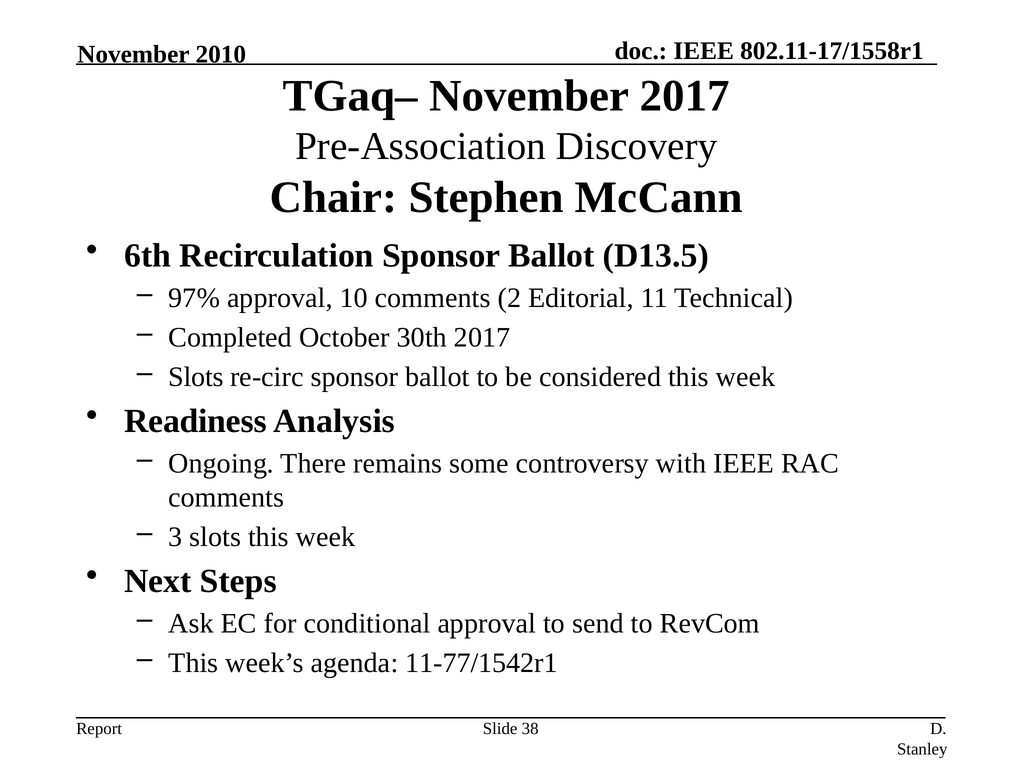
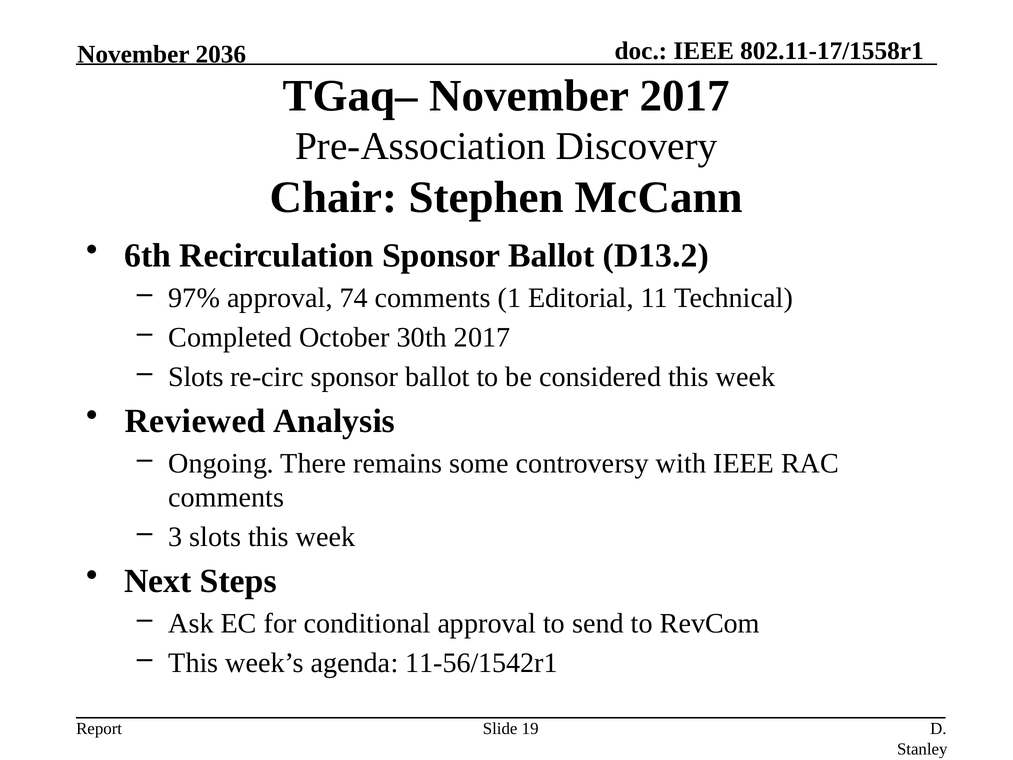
2010: 2010 -> 2036 (221, 54)
D13.5: D13.5 -> D13.2 (656, 256)
10: 10 -> 74 (354, 298)
2: 2 -> 1 (509, 298)
Readiness: Readiness -> Reviewed (195, 421)
11-77/1542r1: 11-77/1542r1 -> 11-56/1542r1 (482, 663)
38: 38 -> 19 (530, 729)
